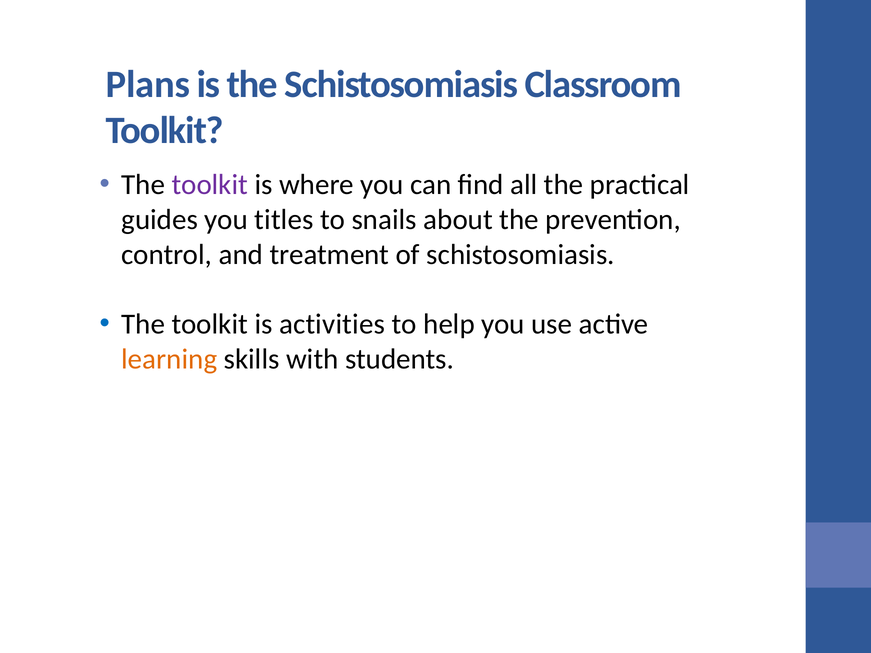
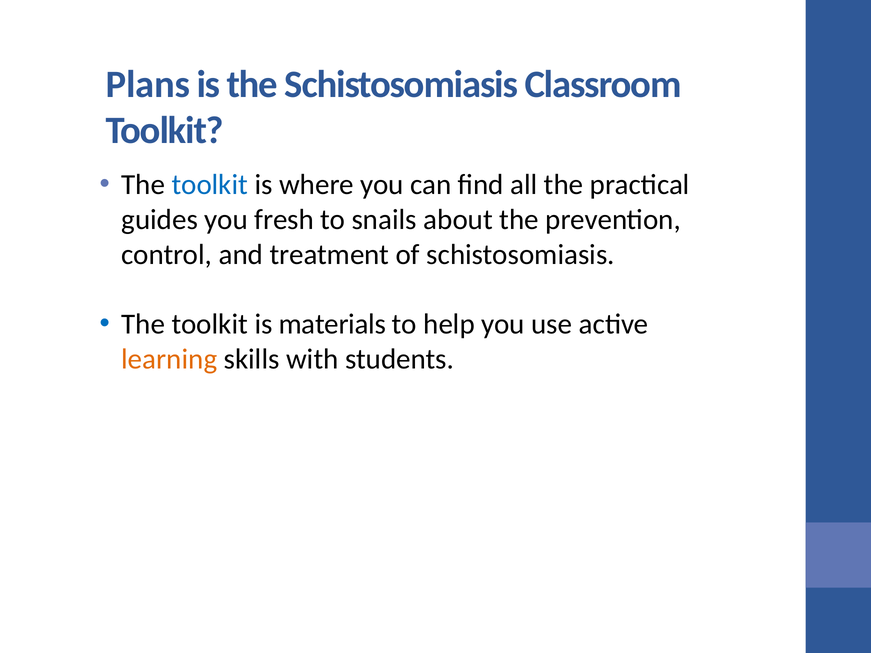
toolkit colour: purple -> blue (210, 185)
titles: titles -> fresh (284, 220)
activities: activities -> materials (332, 324)
